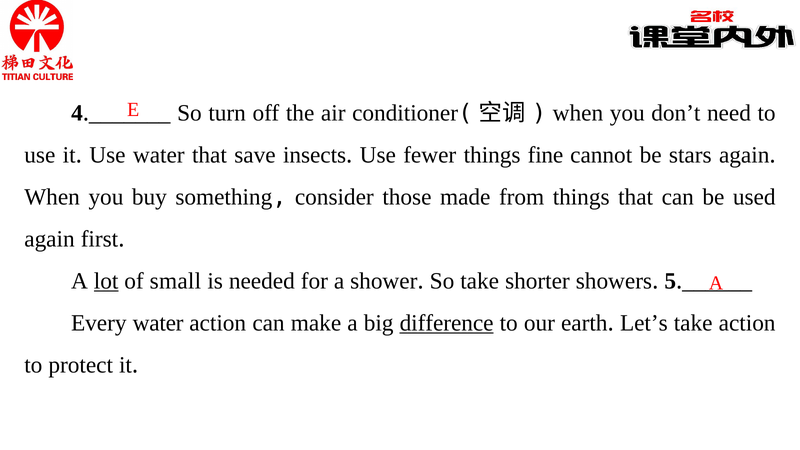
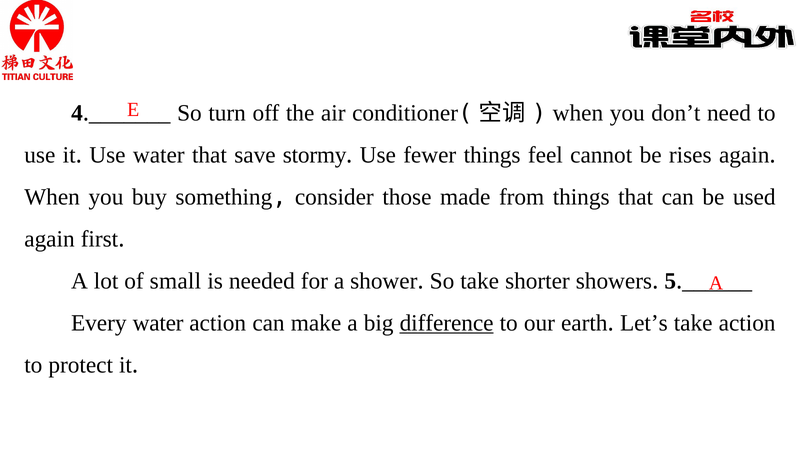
insects: insects -> stormy (315, 155)
fine: fine -> feel (545, 155)
stars: stars -> rises (690, 155)
lot underline: present -> none (106, 281)
